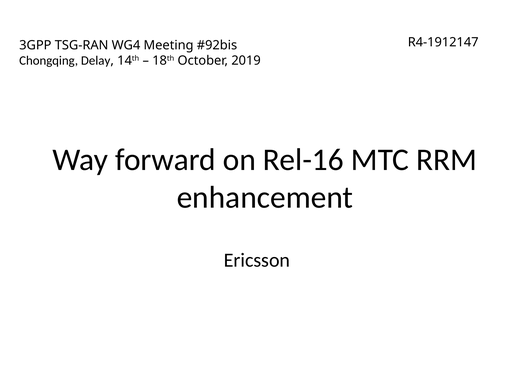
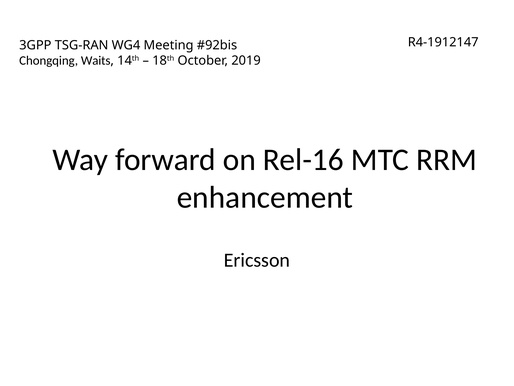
Delay: Delay -> Waits (96, 61)
